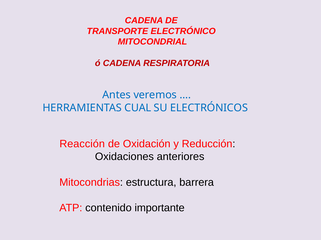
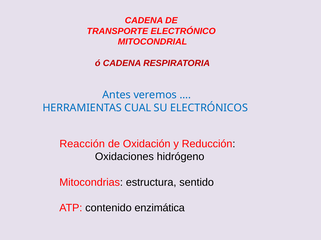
anteriores: anteriores -> hidrógeno (181, 157)
barrera: barrera -> sentido (197, 183)
importante: importante -> enzimática (160, 209)
